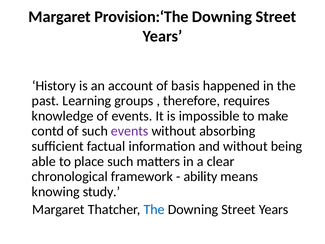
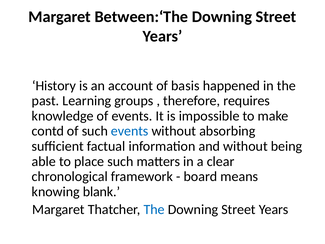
Provision:‘The: Provision:‘The -> Between:‘The (141, 17)
events colour: purple -> blue (130, 131)
ability: ability -> board (200, 176)
study: study -> blank (101, 191)
